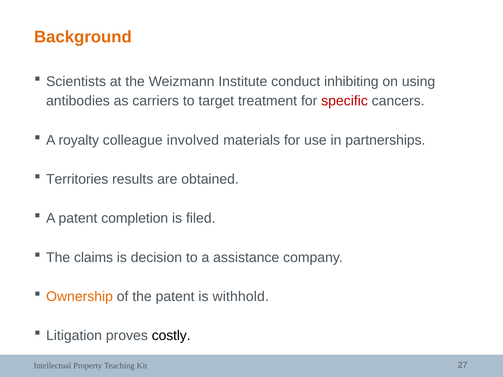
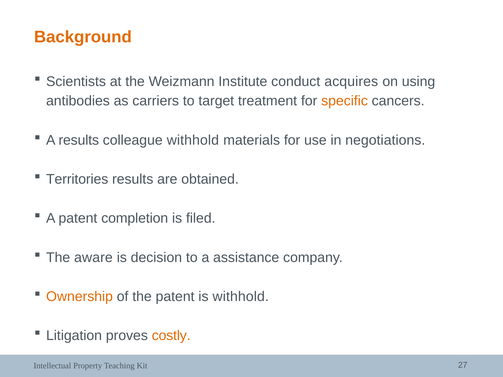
inhibiting: inhibiting -> acquires (351, 81)
specific colour: red -> orange (345, 101)
A royalty: royalty -> results (79, 140)
colleague involved: involved -> withhold (193, 140)
partnerships: partnerships -> negotiations (385, 140)
claims: claims -> aware (93, 258)
costly colour: black -> orange (171, 336)
